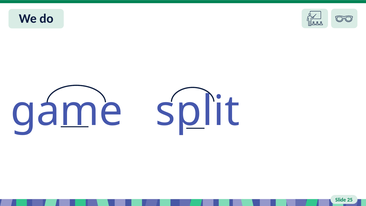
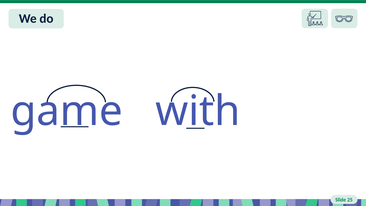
split: split -> with (198, 111)
